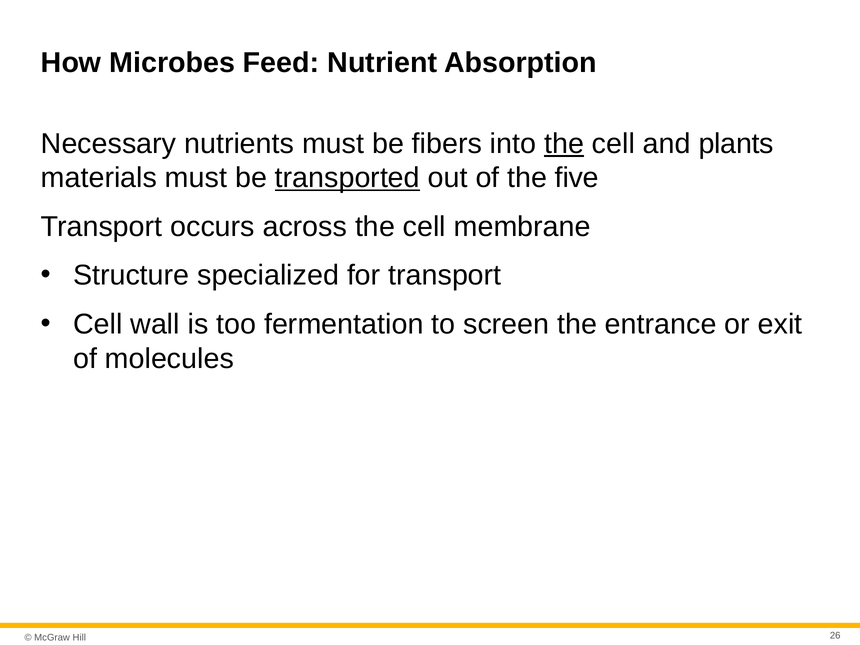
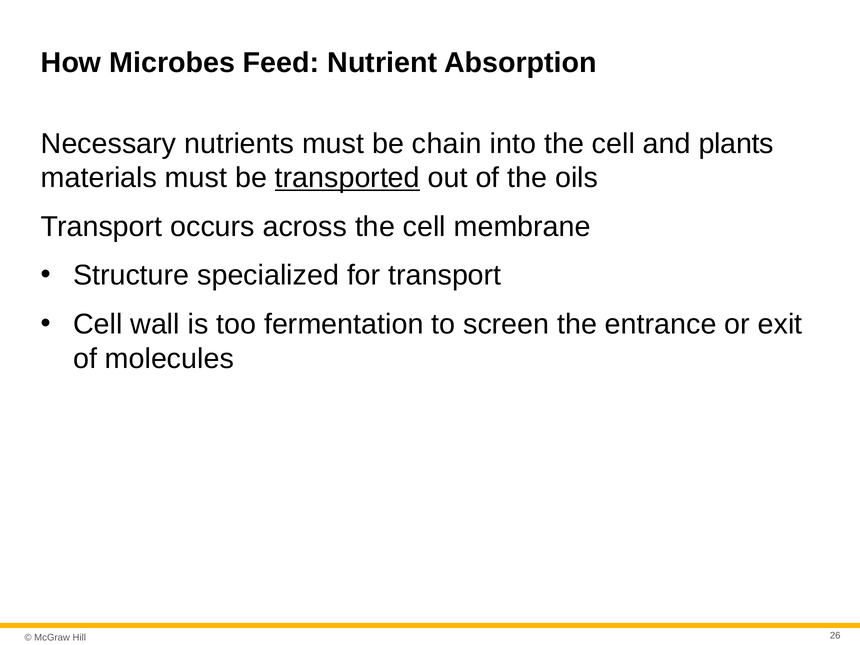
fibers: fibers -> chain (447, 144)
the underline: present -> none (564, 144)
five: five -> oils (577, 178)
